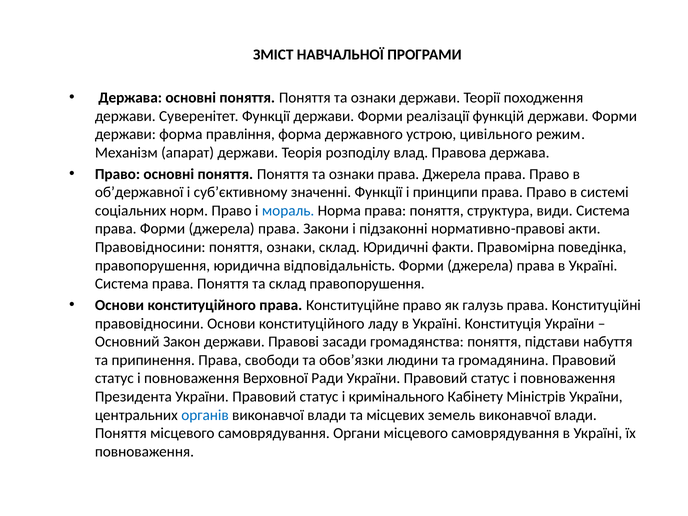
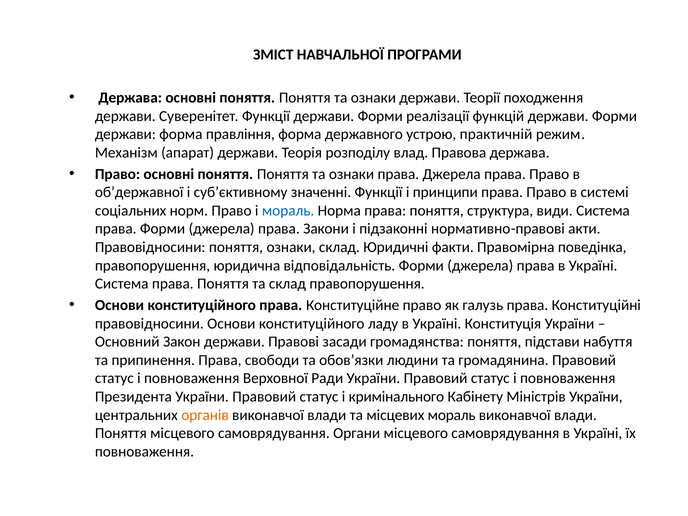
цивільного: цивільного -> практичній (496, 134)
органів colour: blue -> orange (205, 415)
місцевих земель: земель -> мораль (452, 415)
